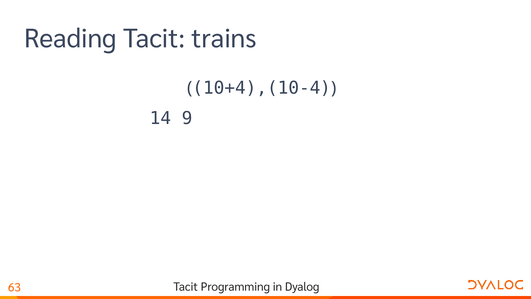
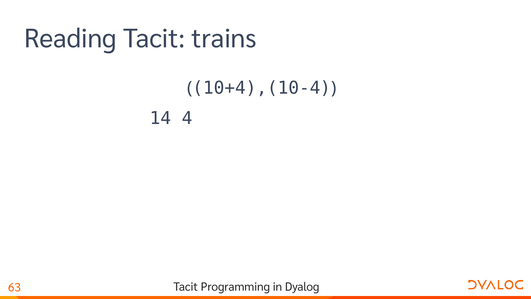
9: 9 -> 4 (187, 118)
